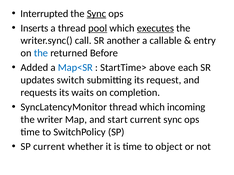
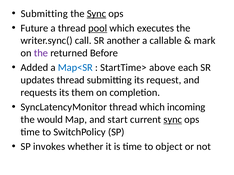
Interrupted: Interrupted -> Submitting (44, 14)
Inserts: Inserts -> Future (34, 28)
executes underline: present -> none (155, 28)
entry: entry -> mark (205, 41)
the colour: blue -> purple (41, 53)
updates switch: switch -> thread (71, 80)
waits: waits -> them (83, 93)
writer: writer -> would (50, 120)
sync underline: none -> present (173, 120)
SP current: current -> invokes (49, 147)
